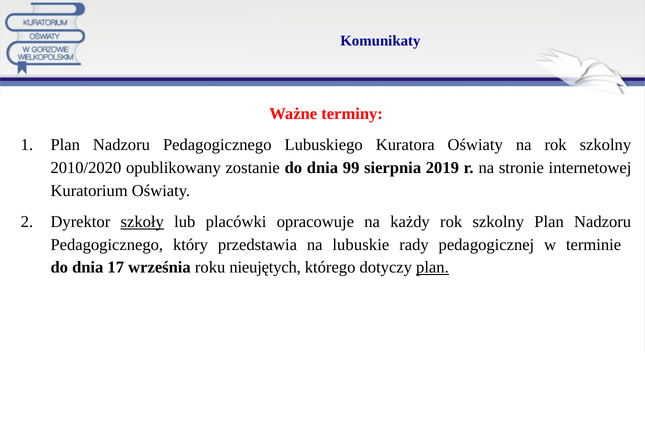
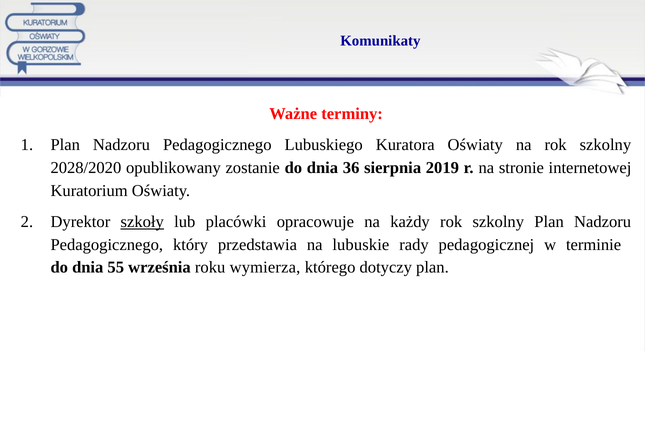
2010/2020: 2010/2020 -> 2028/2020 (86, 168)
99: 99 -> 36 (351, 168)
17: 17 -> 55 (116, 267)
nieujętych: nieujętych -> wymierza (265, 267)
plan underline: present -> none (432, 267)
